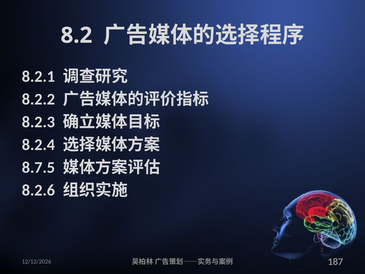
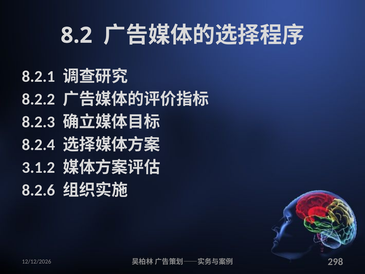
8.7.5: 8.7.5 -> 3.1.2 (39, 167)
187: 187 -> 298 (335, 262)
